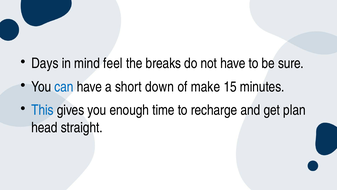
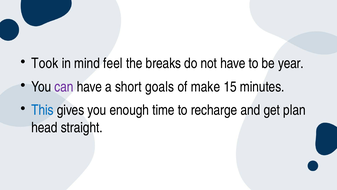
Days: Days -> Took (45, 63)
sure: sure -> year (291, 63)
can colour: blue -> purple (64, 87)
down: down -> goals (160, 87)
